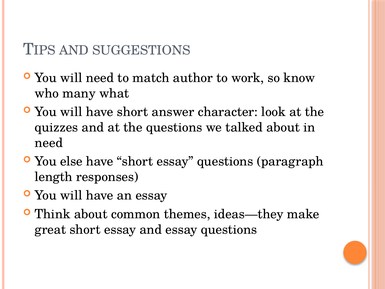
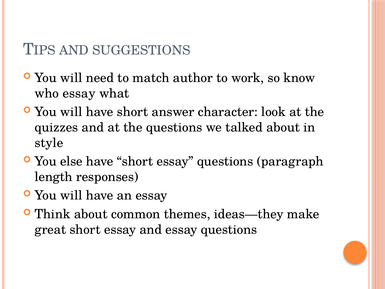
who many: many -> essay (79, 93)
need: need -> style (49, 143)
